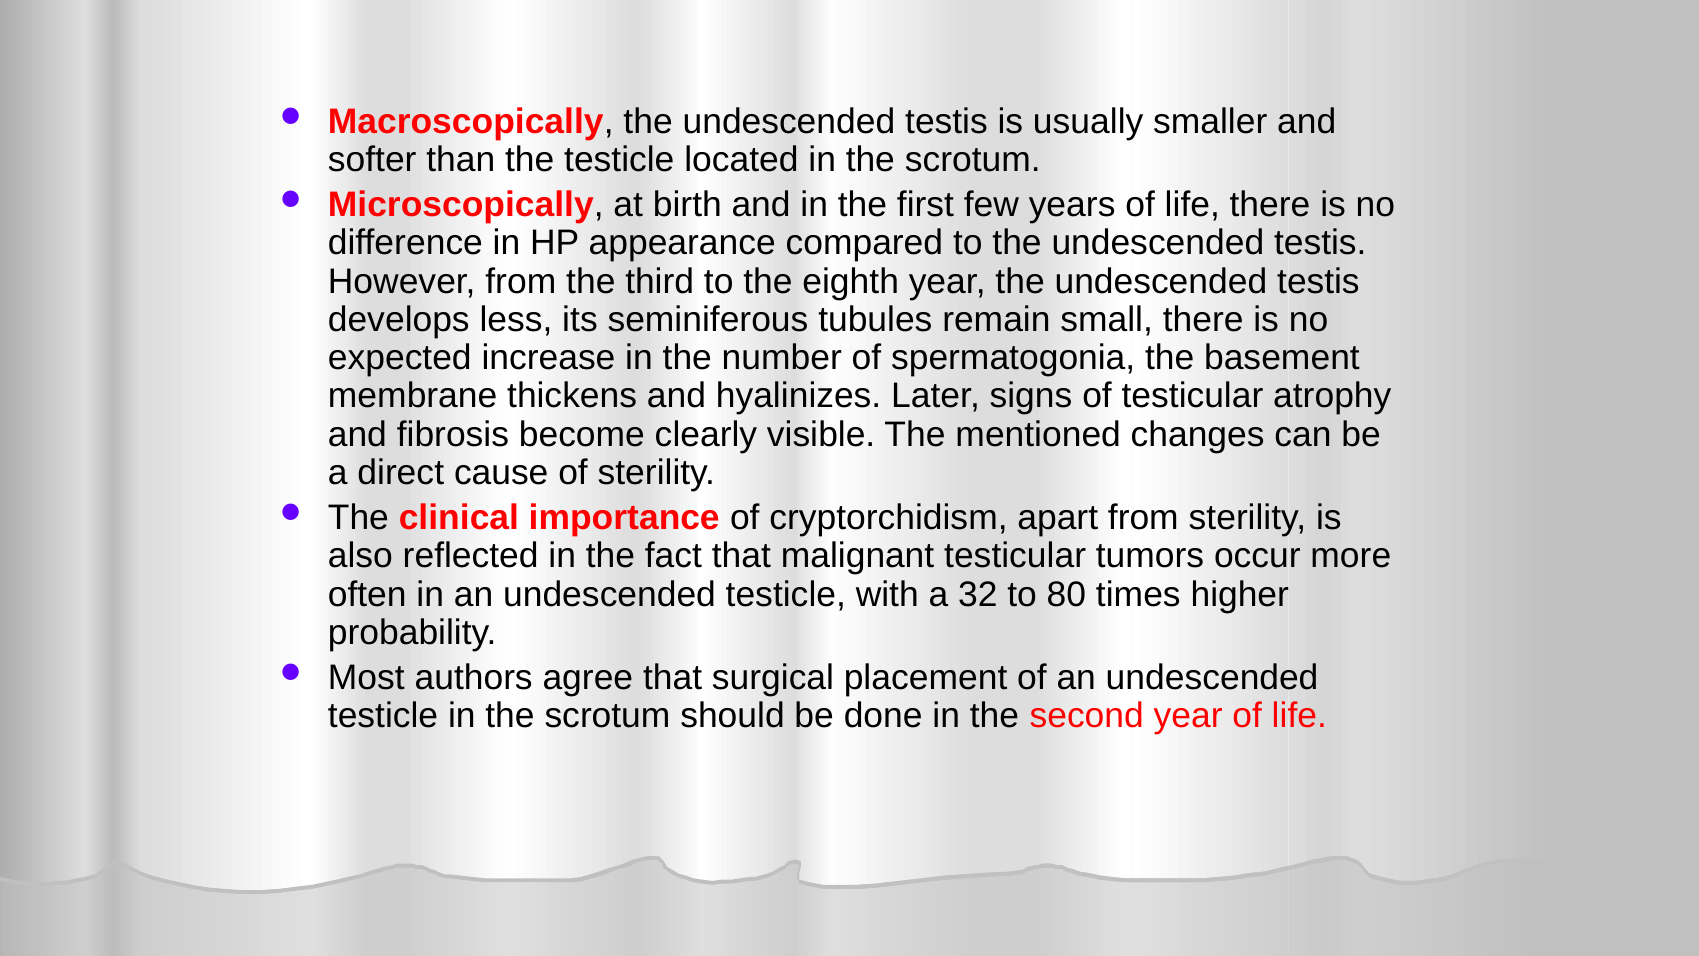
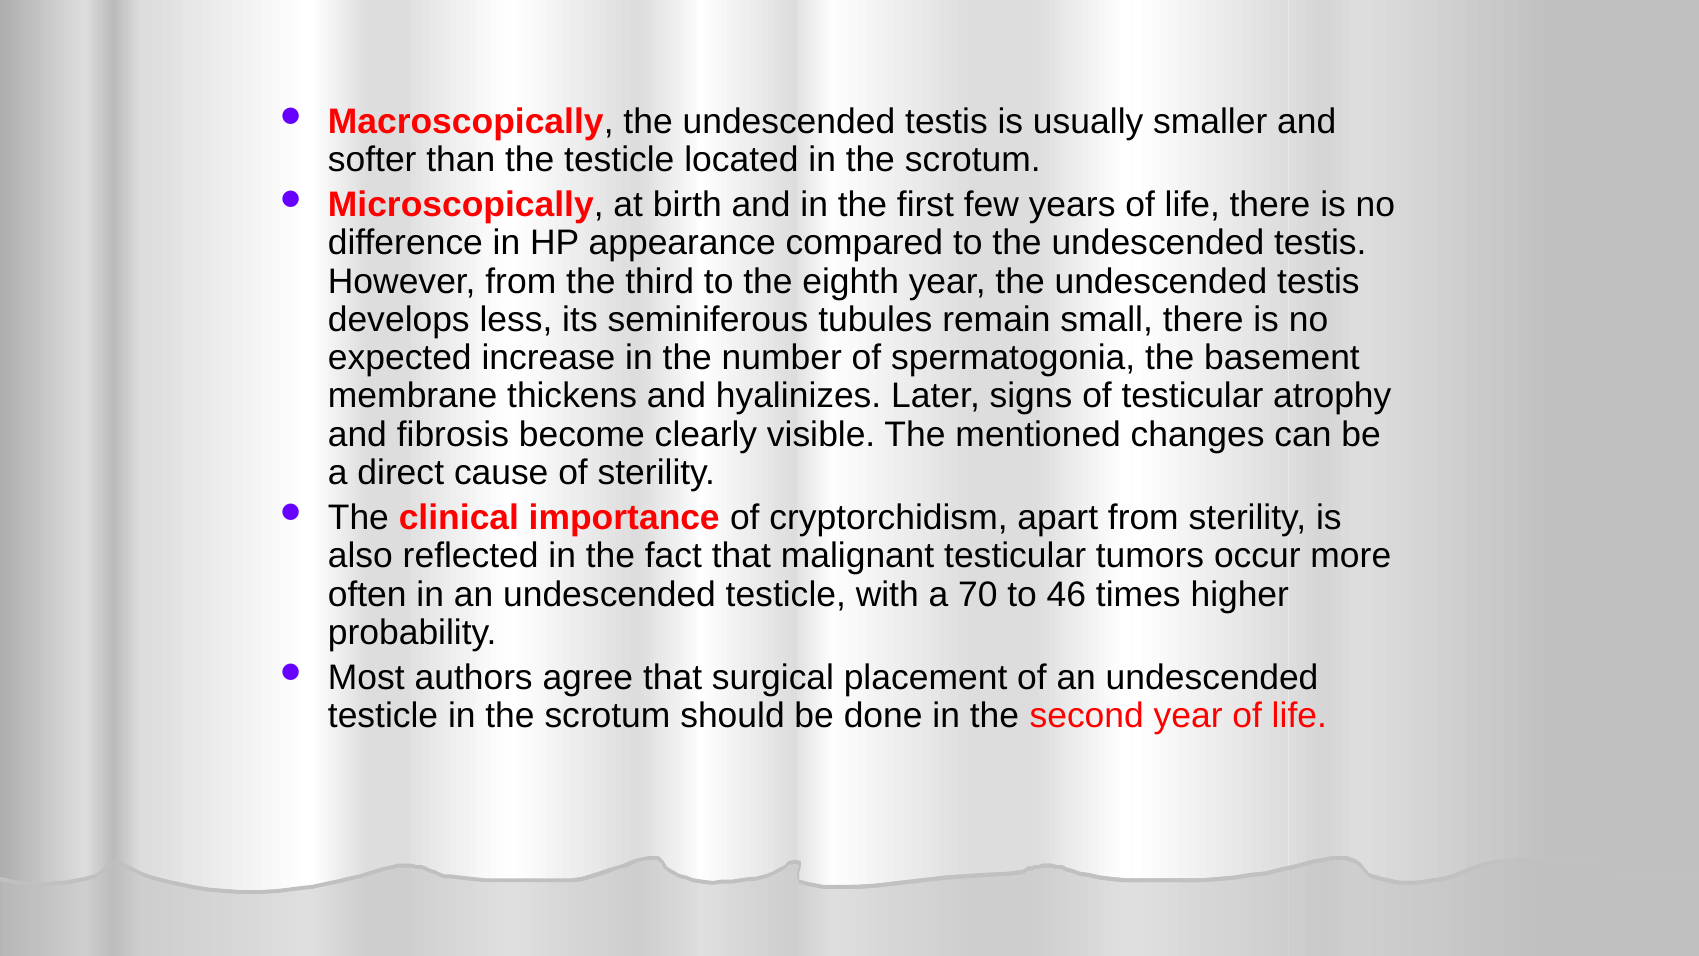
32: 32 -> 70 (978, 594)
80: 80 -> 46 (1066, 594)
